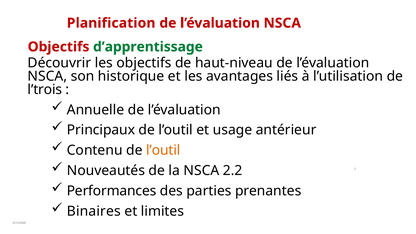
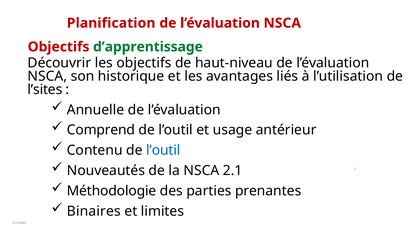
l’trois: l’trois -> l’sites (45, 90)
Principaux: Principaux -> Comprend (101, 130)
l’outil colour: orange -> blue (163, 150)
2.2: 2.2 -> 2.1 (233, 171)
Performances: Performances -> Méthodologie (112, 191)
